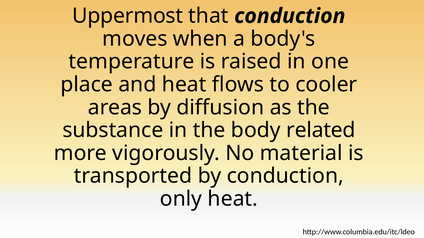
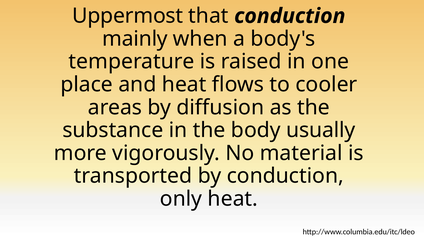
moves: moves -> mainly (135, 39)
related: related -> usually (321, 131)
